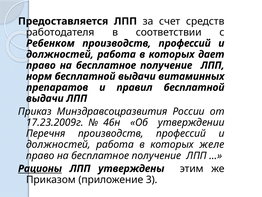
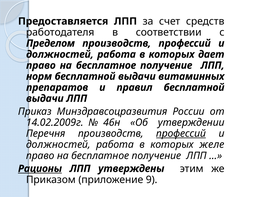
Ребенком: Ребенком -> Пределом (51, 43)
17.23.2009г: 17.23.2009г -> 14.02.2009г (55, 122)
профессий underline: none -> present (181, 133)
3: 3 -> 9 (152, 179)
